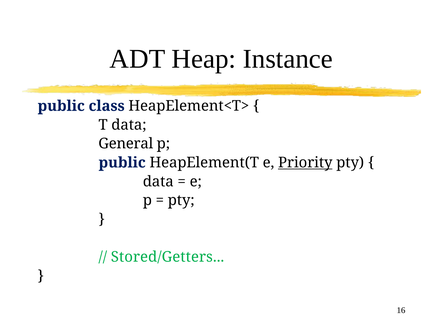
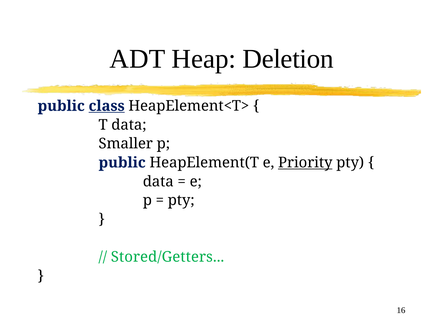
Instance: Instance -> Deletion (288, 59)
class underline: none -> present (107, 106)
General: General -> Smaller (126, 144)
